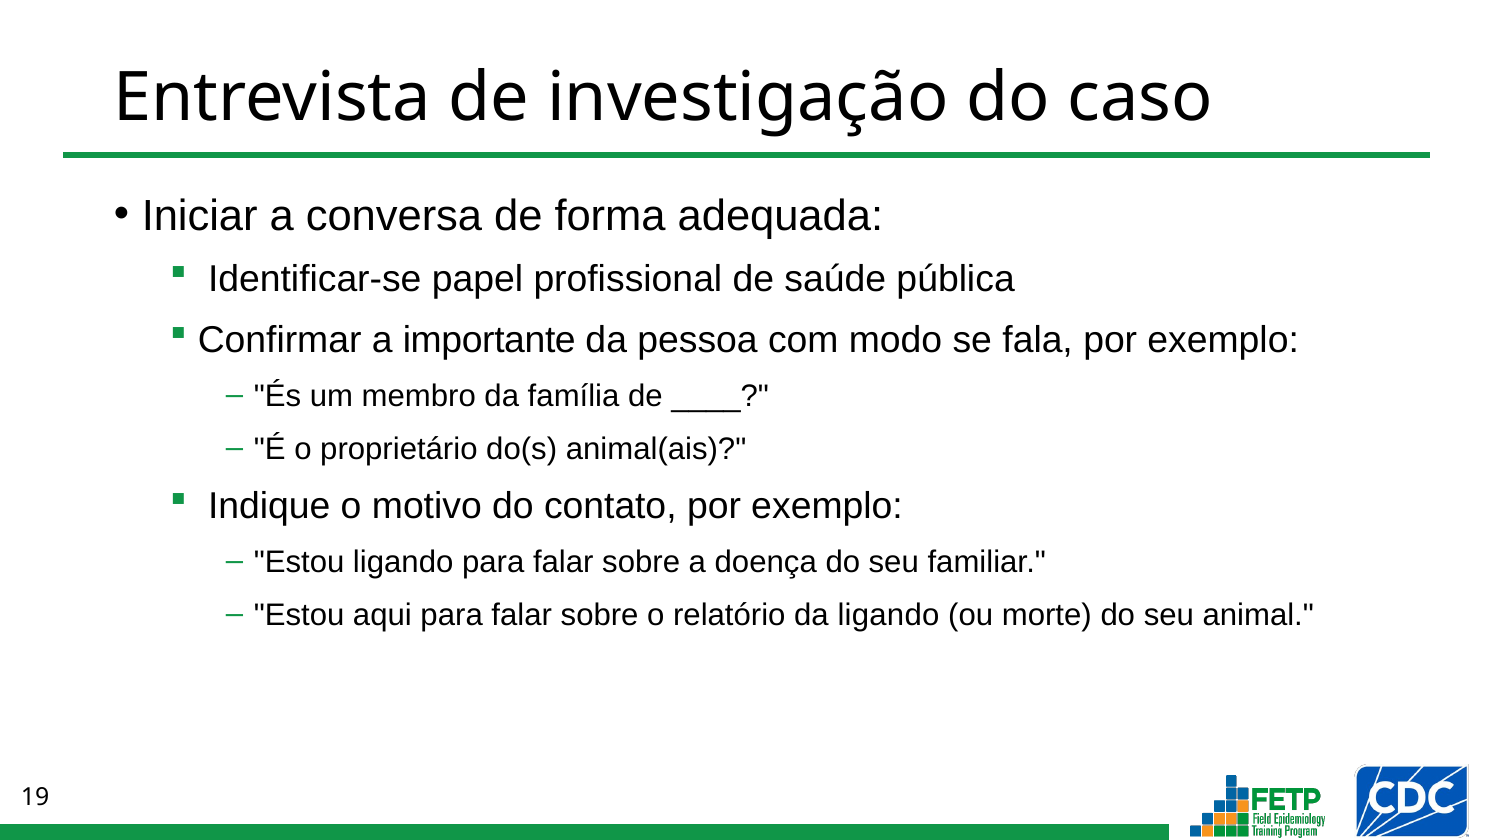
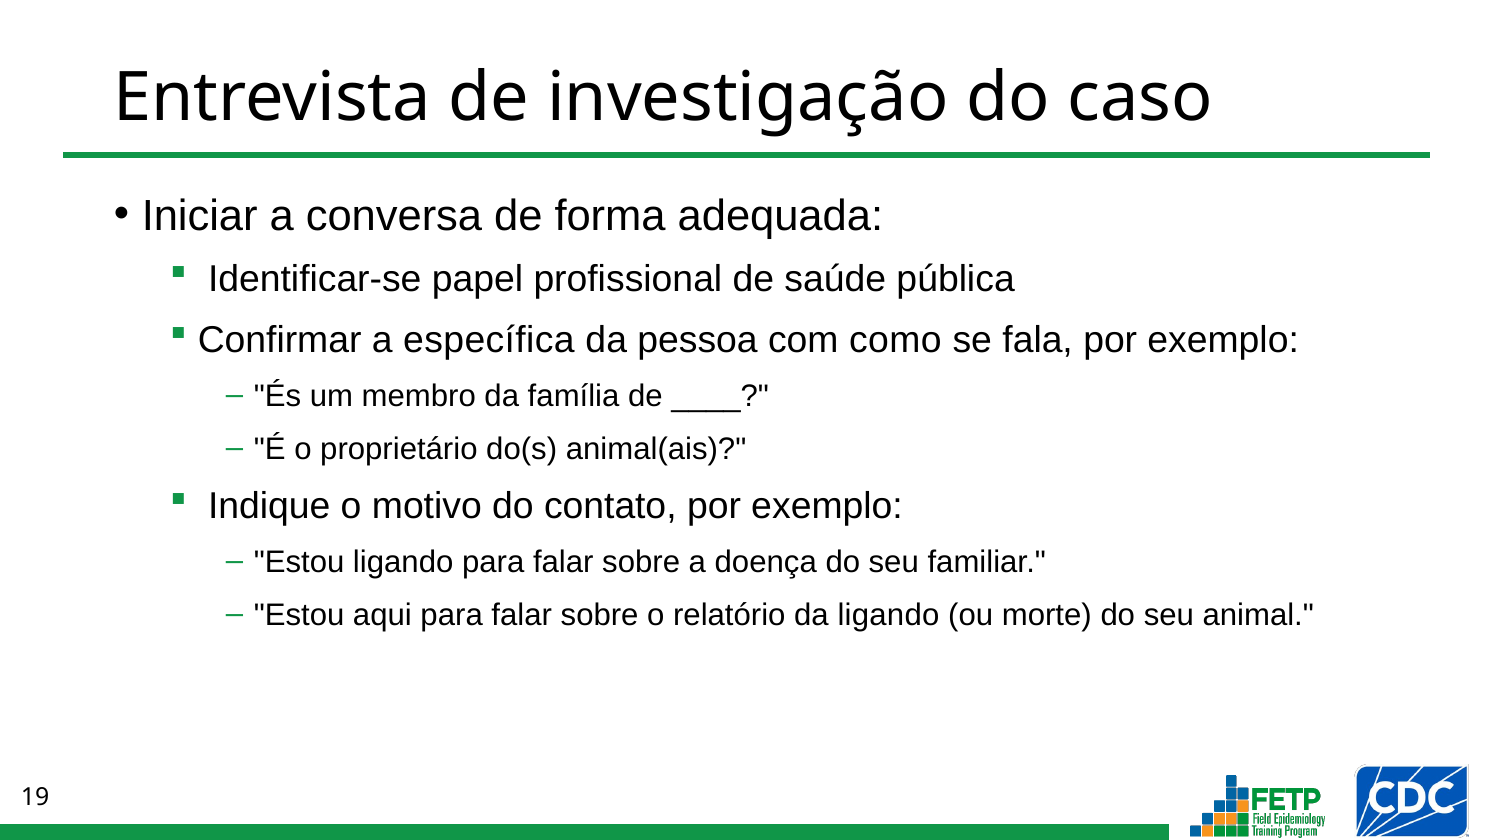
importante: importante -> específica (489, 340)
modo: modo -> como (895, 340)
